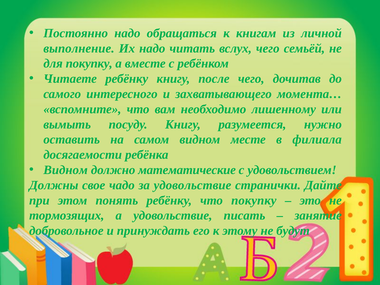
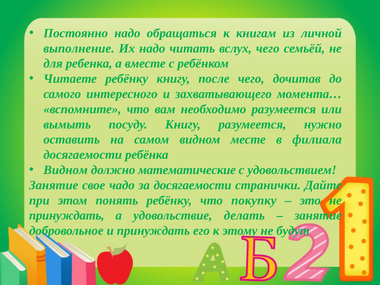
для покупку: покупку -> ребенка (89, 64)
необходимо лишенному: лишенному -> разумеется (284, 109)
Должны: Должны -> Занятие (54, 185)
за удовольствие: удовольствие -> досягаемости (193, 185)
тормозящих: тормозящих -> принуждать (67, 216)
писать: писать -> делать (244, 216)
